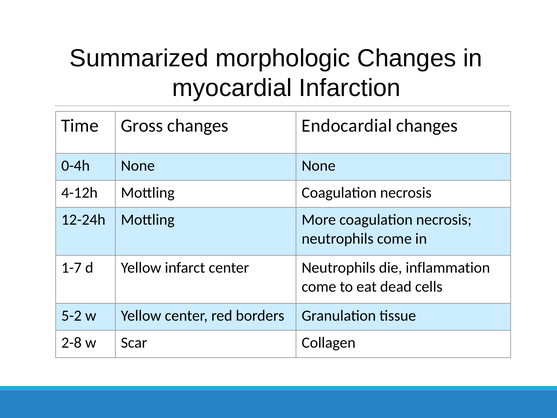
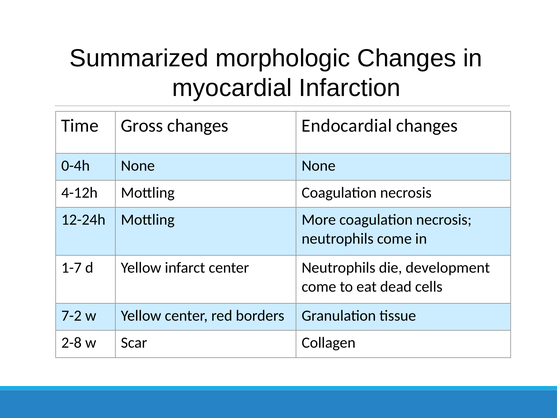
inflammation: inflammation -> development (448, 268)
5-2: 5-2 -> 7-2 (71, 316)
